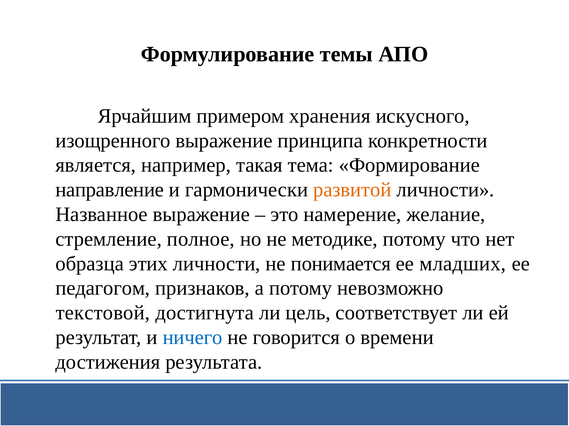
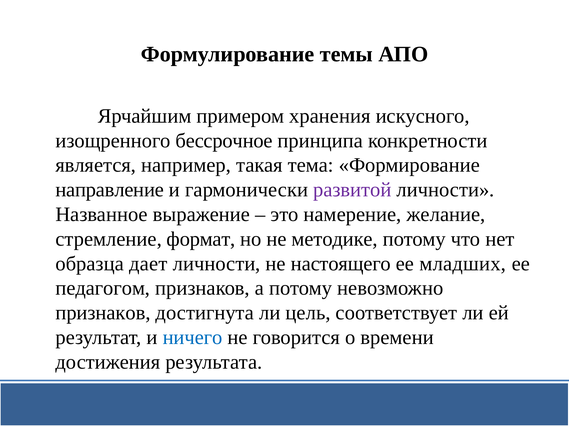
изощренного выражение: выражение -> бессрочное (224, 141)
развитой colour: orange -> purple (352, 190)
полное: полное -> формат (201, 239)
этих: этих -> дает (148, 264)
понимается: понимается -> настоящего (341, 264)
текстовой: текстовой -> признаков (103, 313)
